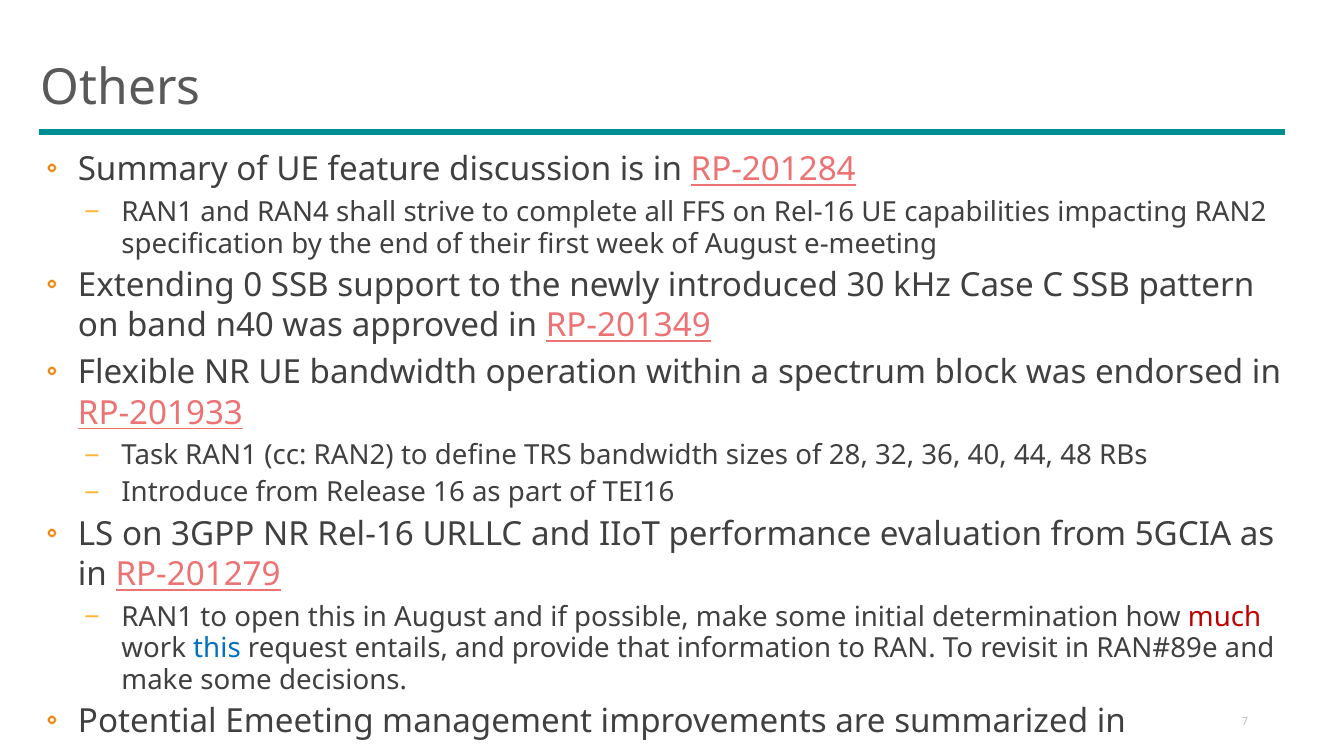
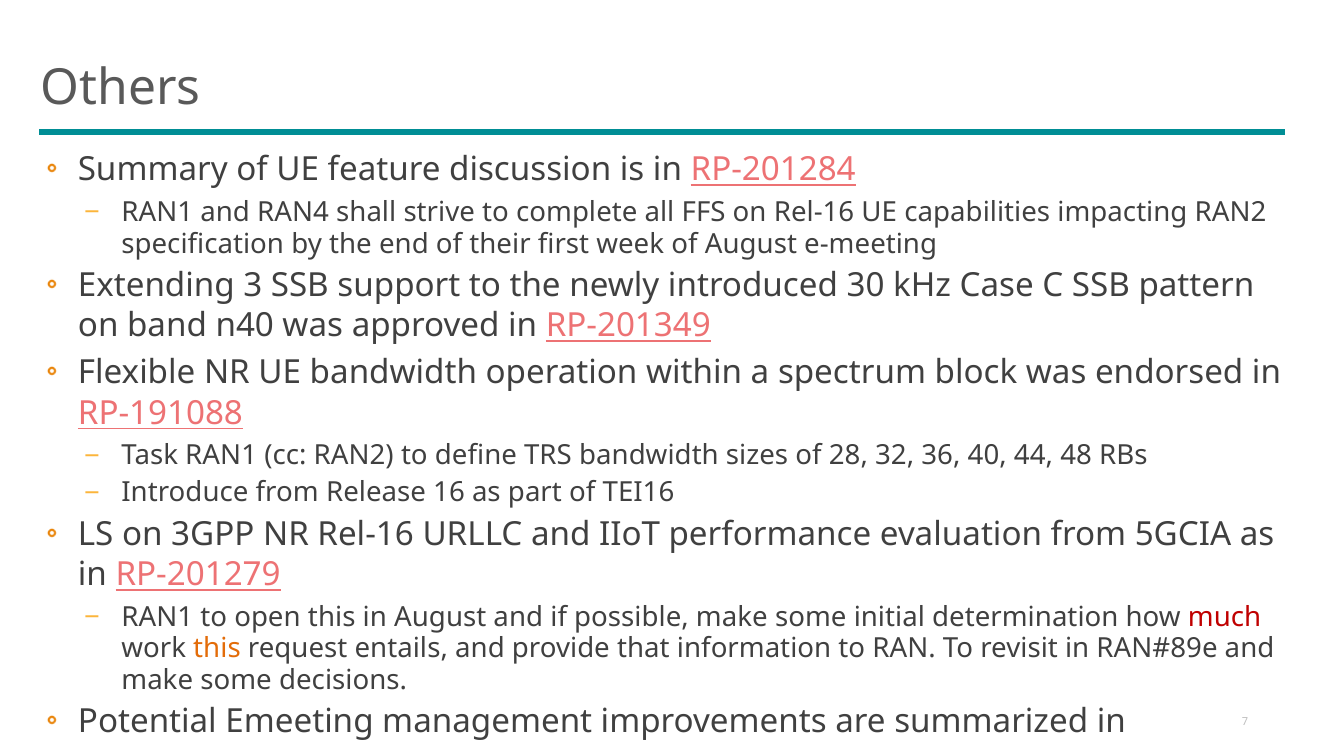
0: 0 -> 3 (253, 285)
RP-201933: RP-201933 -> RP-191088 (160, 413)
this colour: blue -> orange (217, 649)
